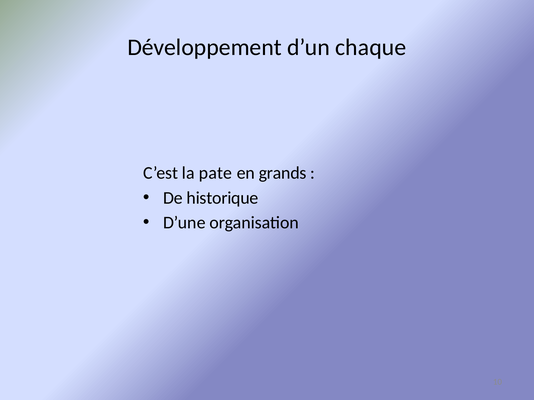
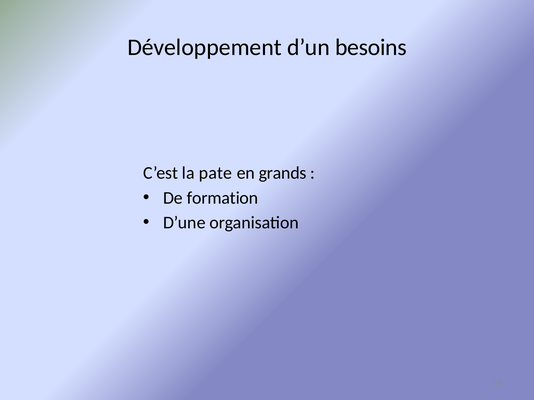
chaque: chaque -> besoins (371, 48)
historique: historique -> formation (223, 198)
